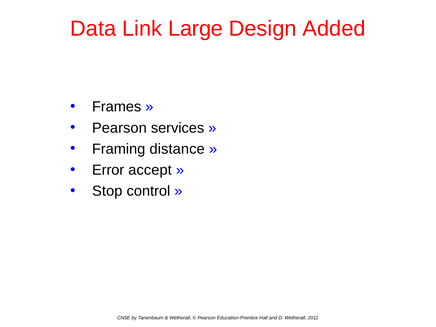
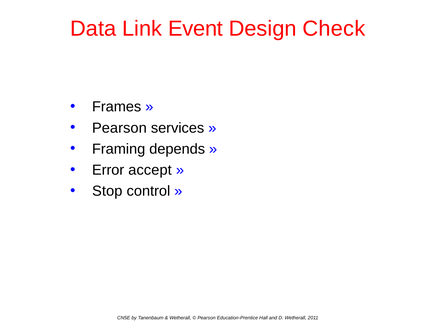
Large: Large -> Event (196, 29)
Added: Added -> Check (334, 29)
distance: distance -> depends (177, 149)
